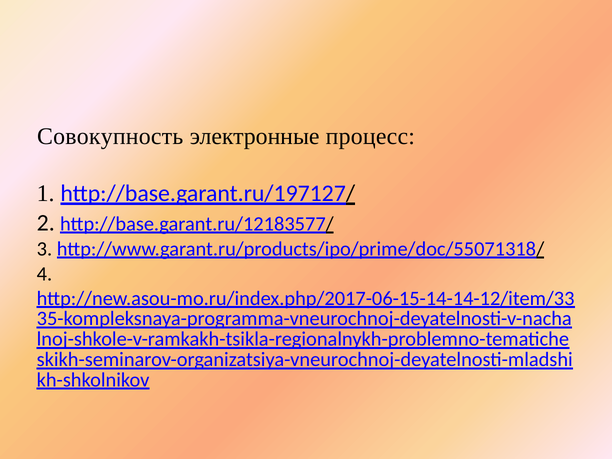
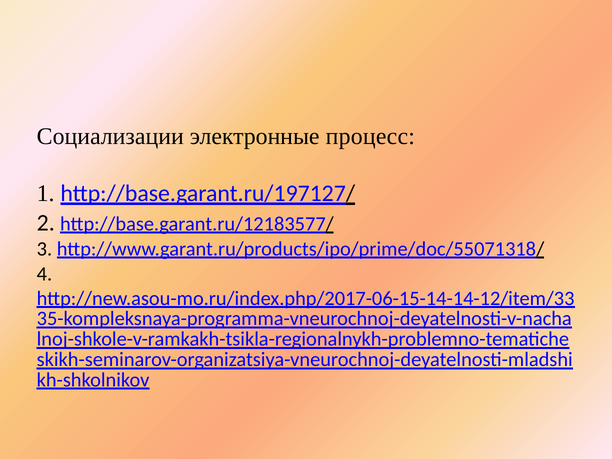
Совокупность: Совокупность -> Социализации (110, 137)
